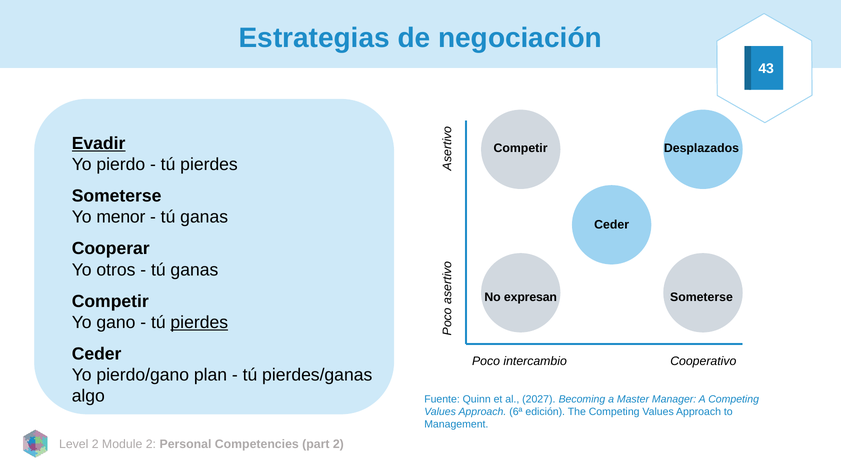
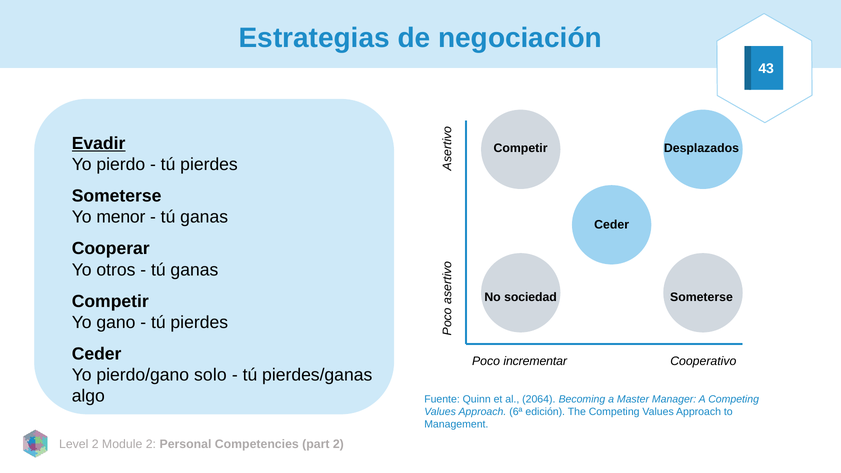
expresan: expresan -> sociedad (530, 297)
pierdes underline: present -> none (199, 322)
intercambio: intercambio -> incrementar (535, 361)
plan: plan -> solo (210, 375)
2027: 2027 -> 2064 (539, 399)
